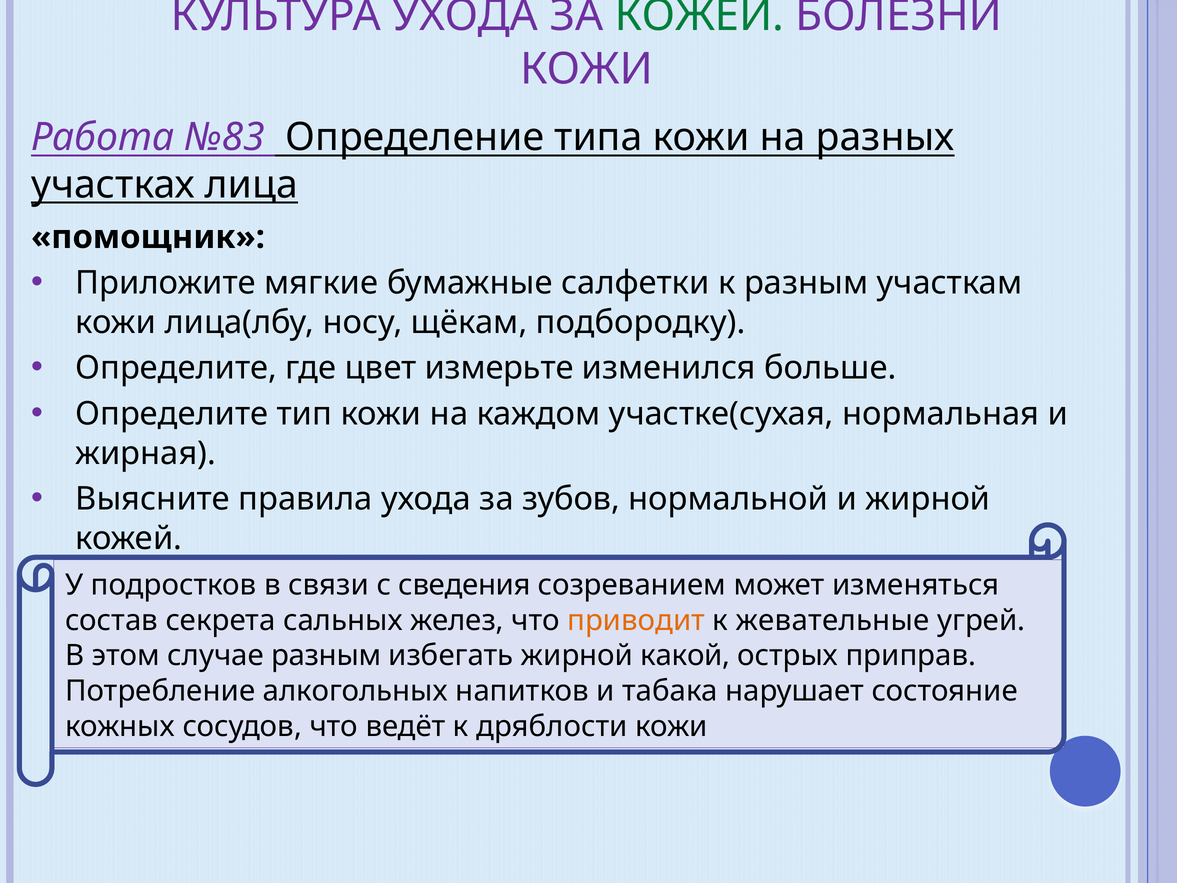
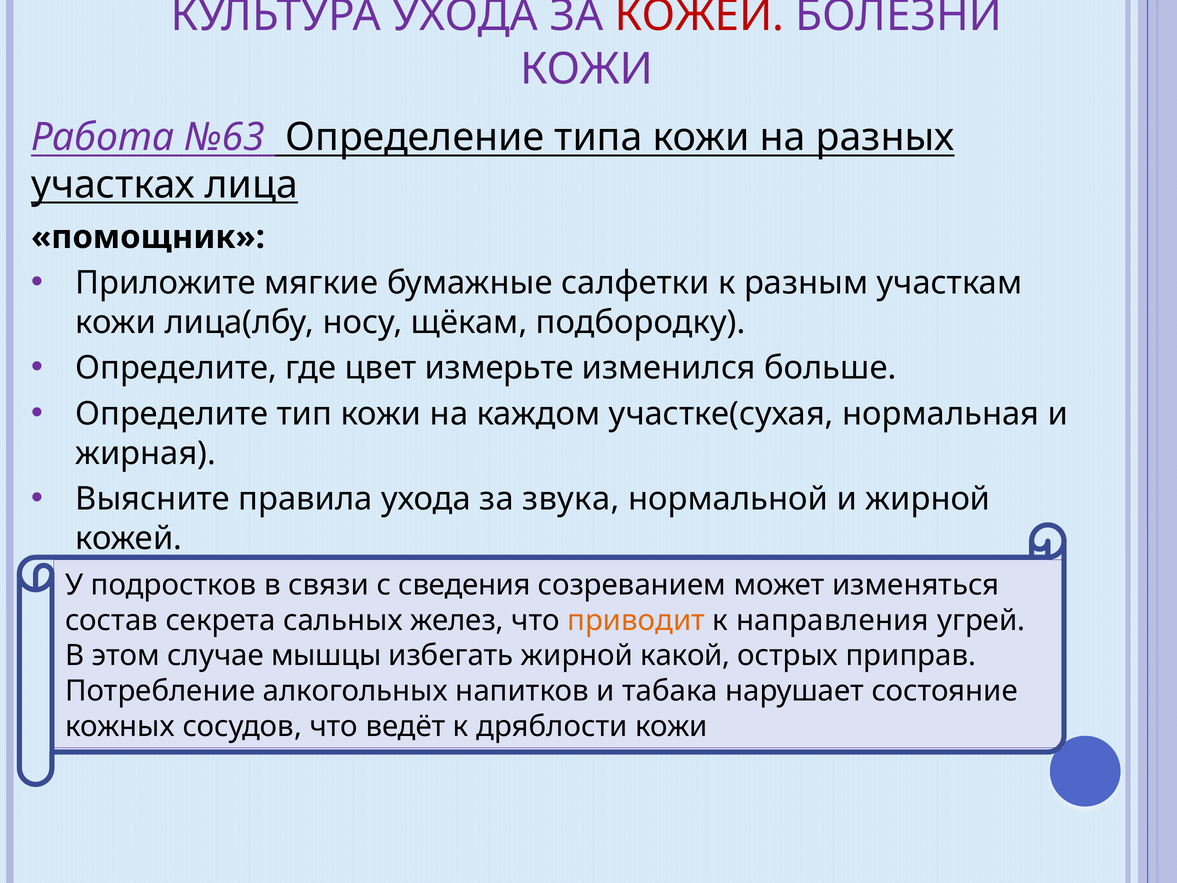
КОЖЕЙ colour: green -> red (699, 16)
№83: №83 -> №63 (225, 137)
зубов: зубов -> звука (571, 499)
жевательные: жевательные -> направления (833, 620)
случае разным: разным -> мышцы (326, 656)
